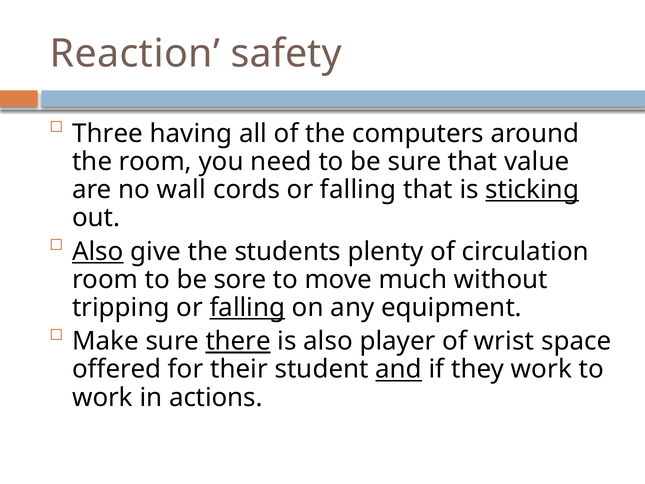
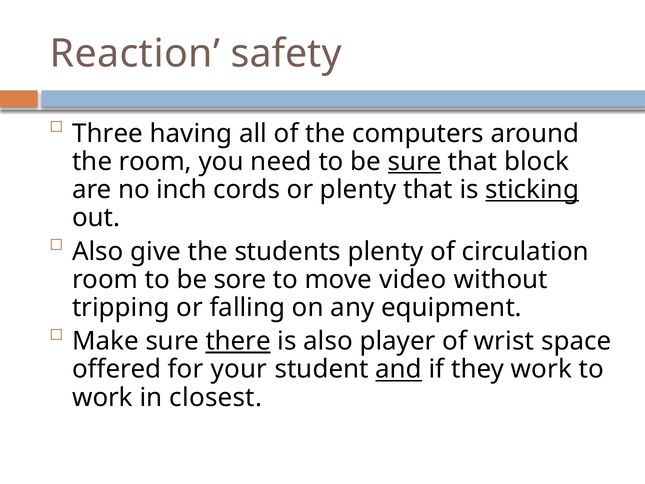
sure underline: none -> present (415, 162)
value: value -> block (537, 162)
wall: wall -> inch (182, 190)
cords or falling: falling -> plenty (358, 190)
Also underline: present -> none (98, 251)
much: much -> video (413, 279)
falling underline: present -> none (247, 307)
their: their -> your (239, 369)
actions: actions -> closest (216, 397)
